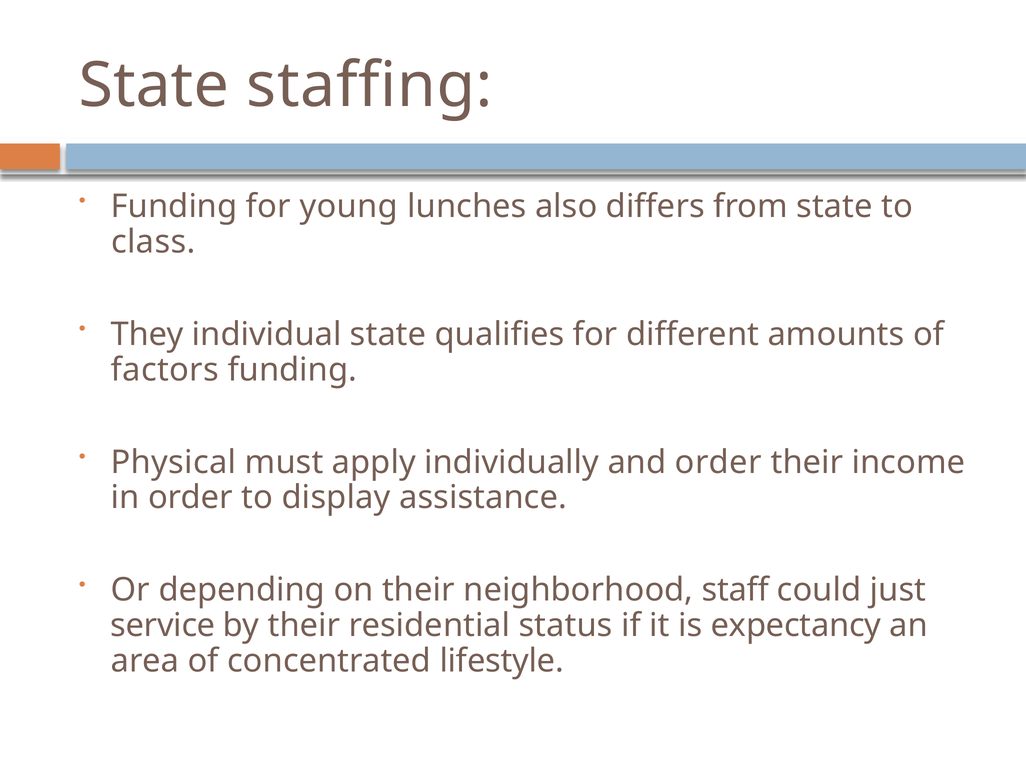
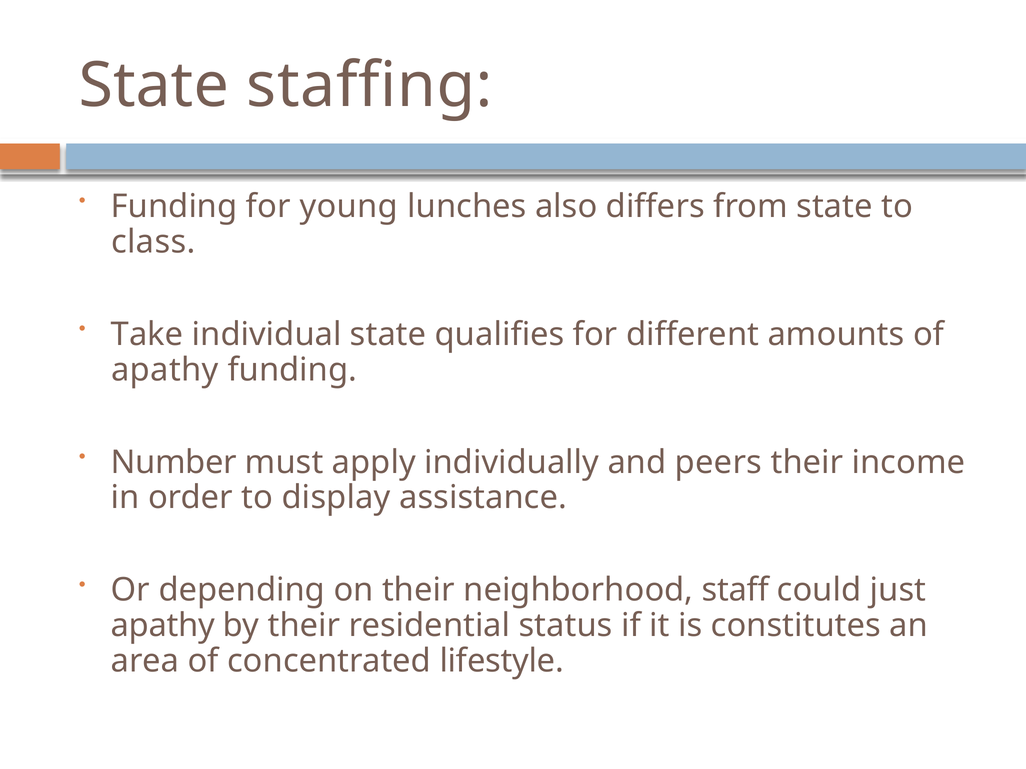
They: They -> Take (147, 335)
factors: factors -> apathy (165, 370)
Physical: Physical -> Number (174, 463)
and order: order -> peers (718, 463)
service: service -> apathy (163, 626)
expectancy: expectancy -> constitutes (796, 626)
